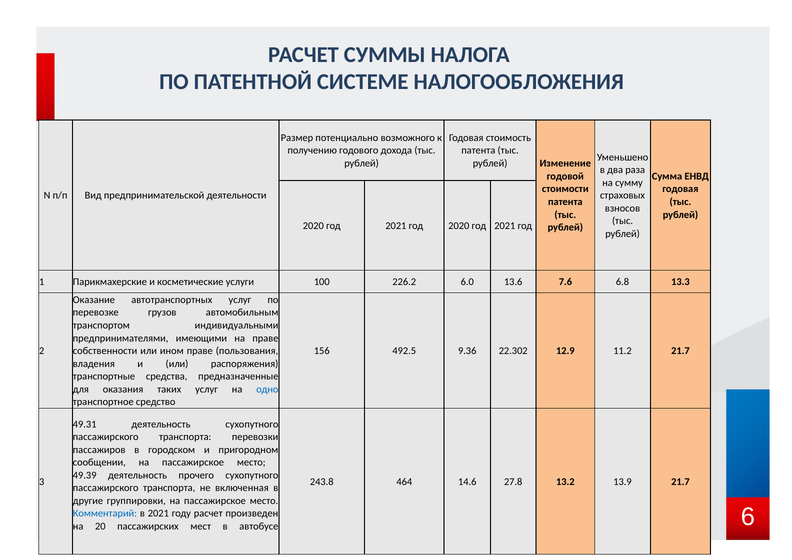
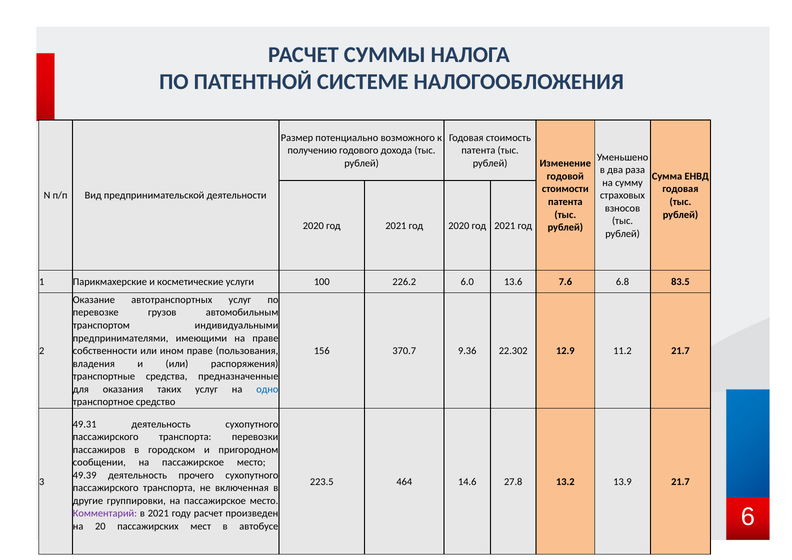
13.3: 13.3 -> 83.5 (680, 282)
492.5: 492.5 -> 370.7 (404, 351)
243.8: 243.8 -> 223.5 (322, 482)
Комментарий colour: blue -> purple (105, 514)
